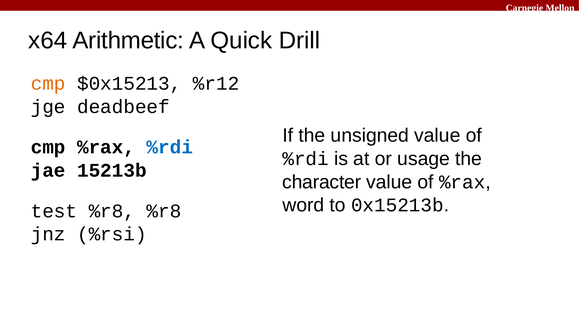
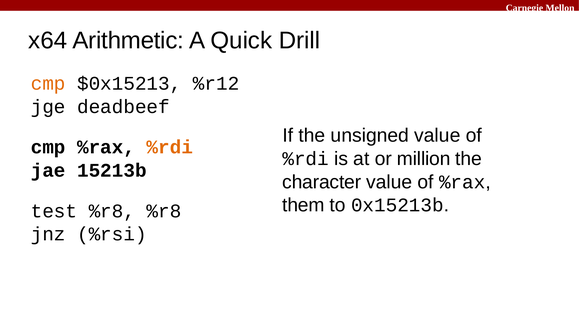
%rdi colour: blue -> orange (170, 147)
usage: usage -> million (424, 159)
word: word -> them (303, 205)
